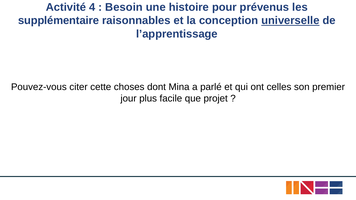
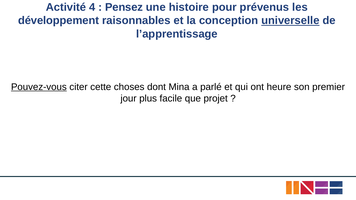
Besoin: Besoin -> Pensez (124, 7)
supplémentaire: supplémentaire -> développement (59, 21)
Pouvez-vous underline: none -> present (39, 87)
celles: celles -> heure (279, 87)
